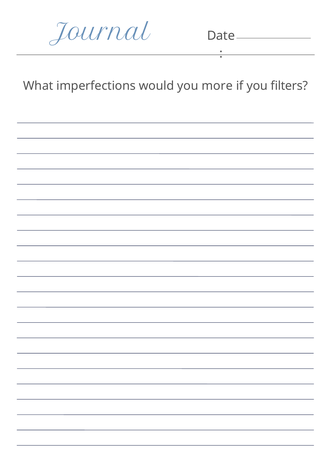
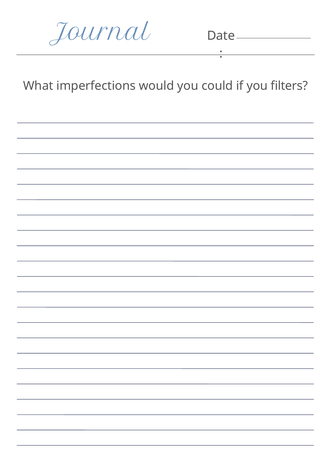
more: more -> could (217, 86)
